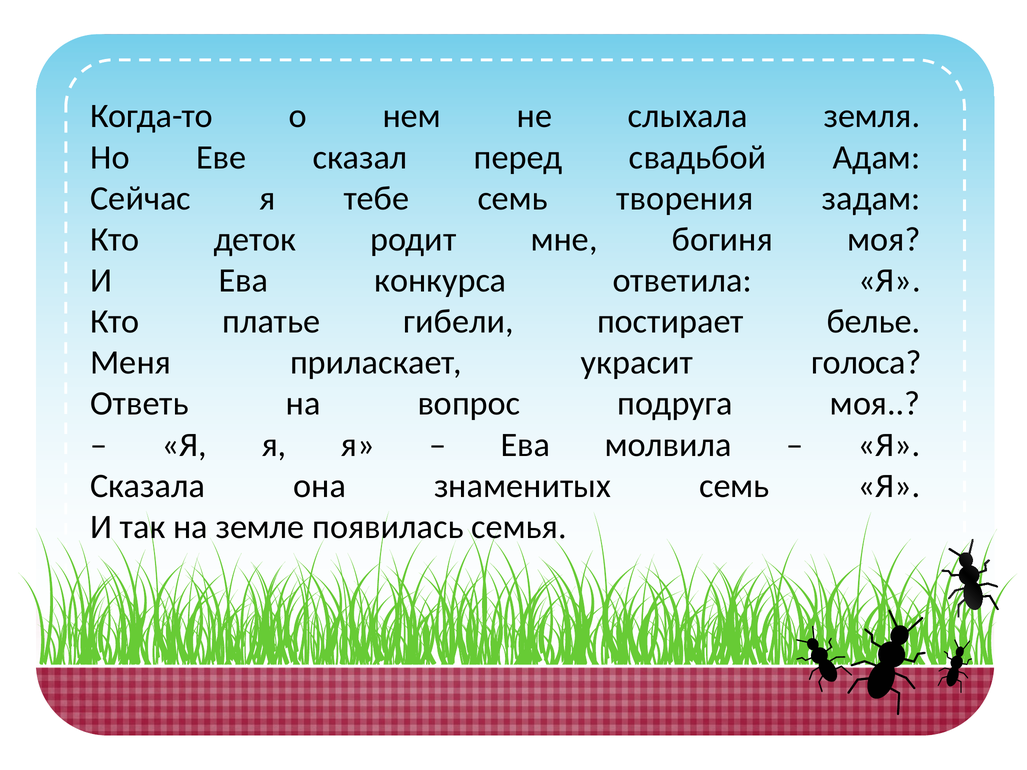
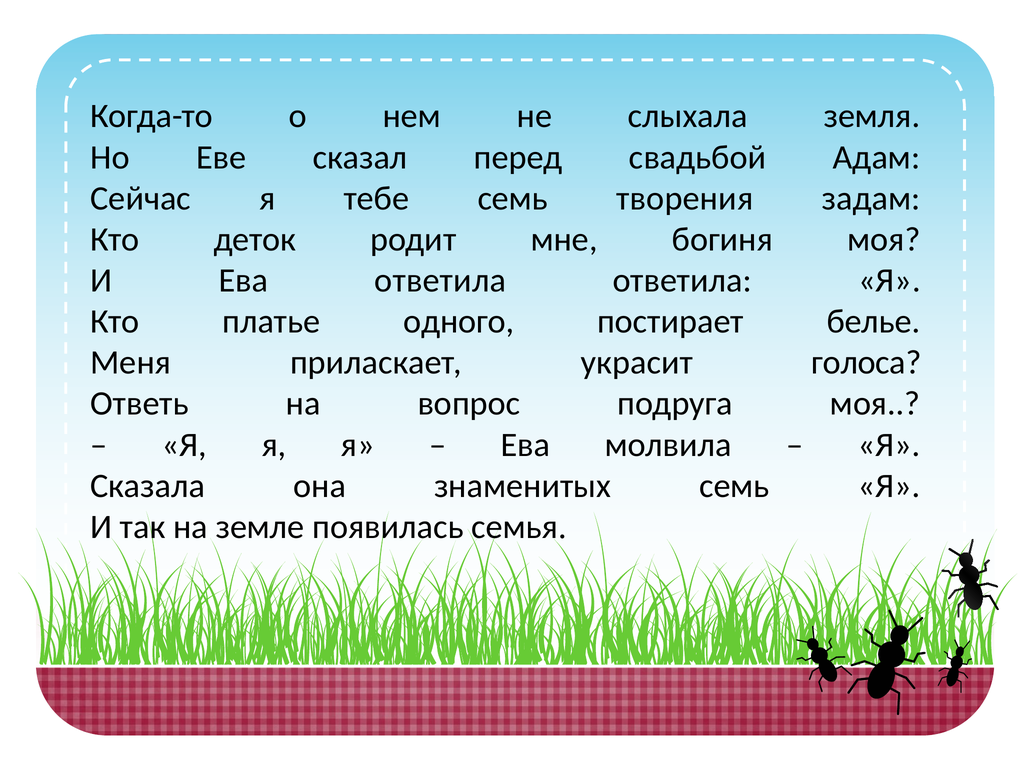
Ева конкурса: конкурса -> ответила (440, 281)
гибели: гибели -> одного (459, 322)
